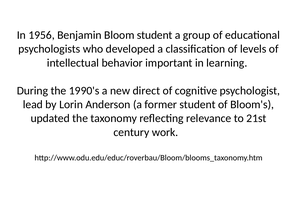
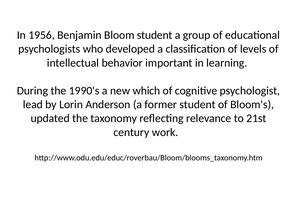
direct: direct -> which (146, 91)
